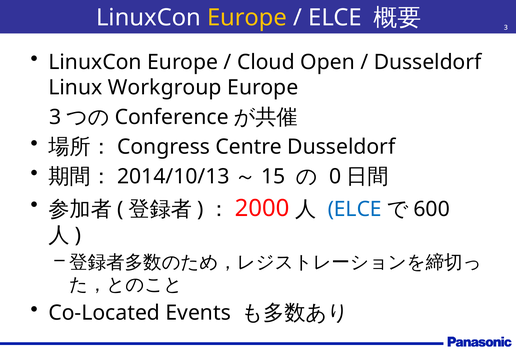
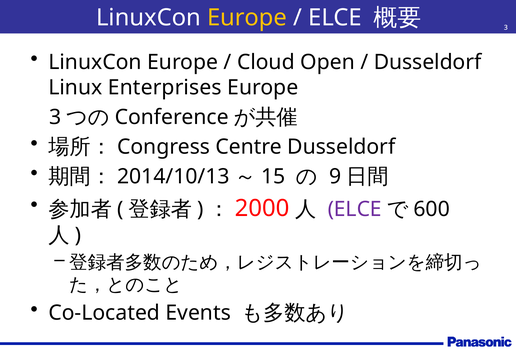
Workgroup: Workgroup -> Enterprises (165, 88)
0: 0 -> 9 (335, 177)
ELCE colour: blue -> purple (355, 209)
